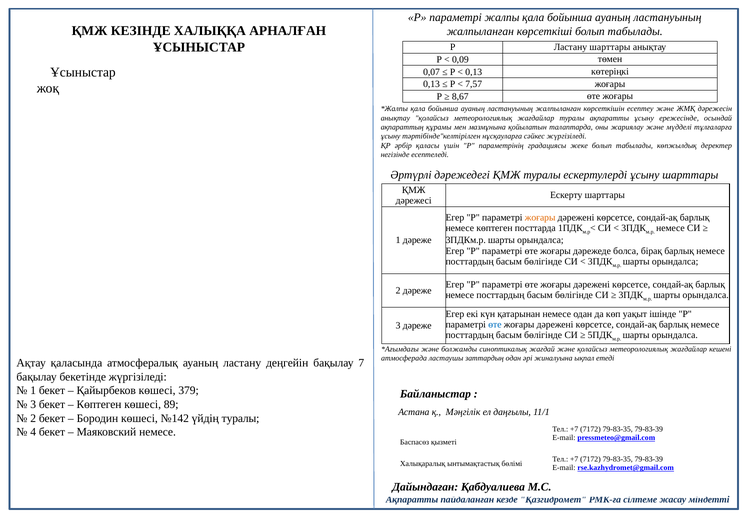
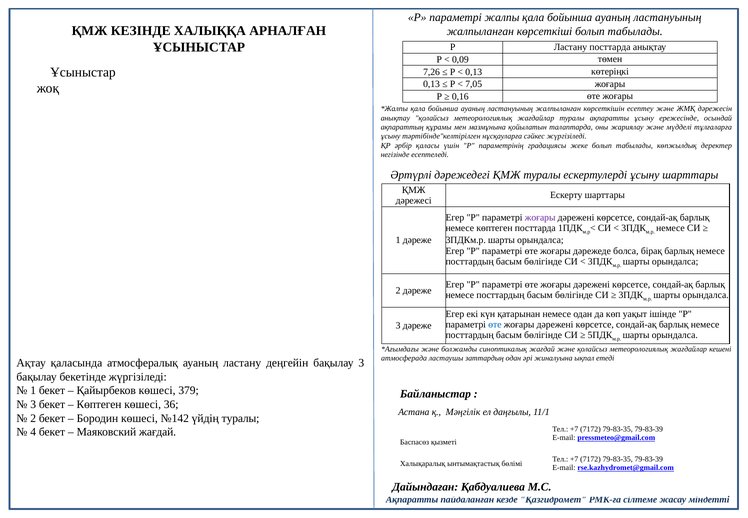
Ластану шарттары: шарттары -> посттарда (610, 47)
0,07: 0,07 -> 7,26 (432, 72)
7,57: 7,57 -> 7,05 (474, 84)
8,67: 8,67 -> 0,16 (460, 97)
жоғары colour: orange -> purple (540, 218)
бақылау 7: 7 -> 3 (361, 363)
89: 89 -> 36 (171, 404)
Маяковский немесе: немесе -> жағдай (158, 432)
